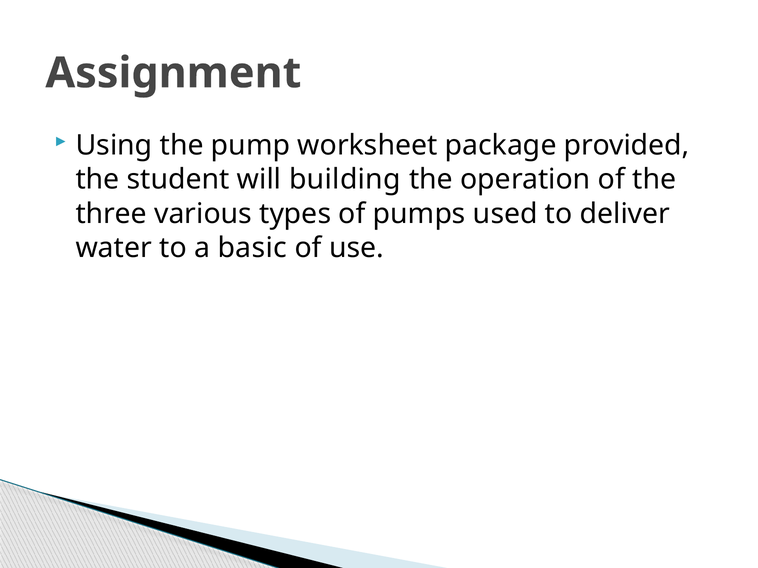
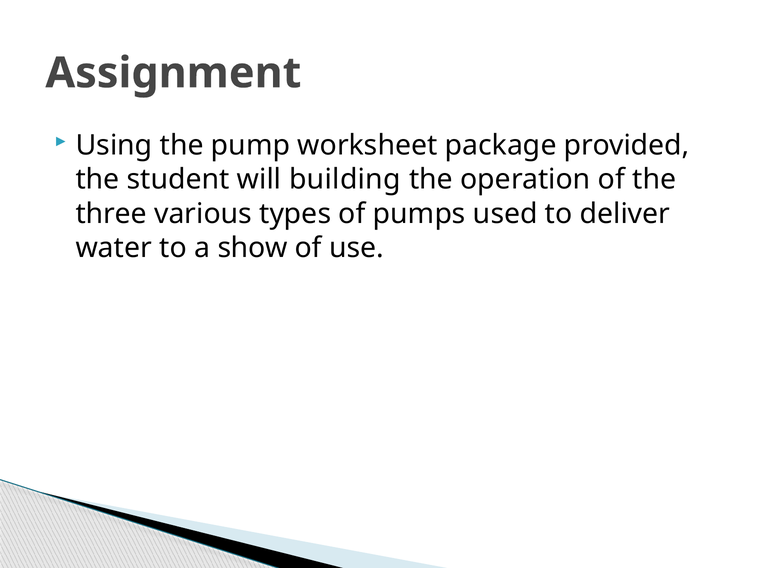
basic: basic -> show (253, 248)
